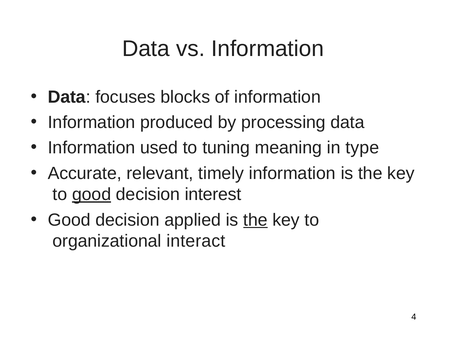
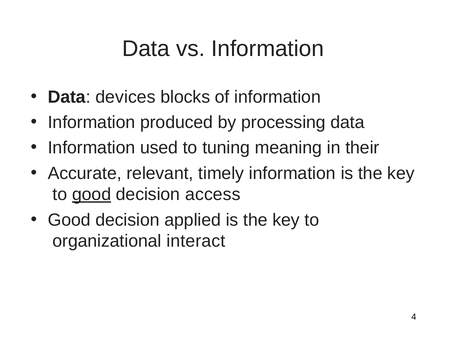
focuses: focuses -> devices (126, 97)
type: type -> their (362, 148)
interest: interest -> access (213, 194)
the underline: present -> none (255, 220)
